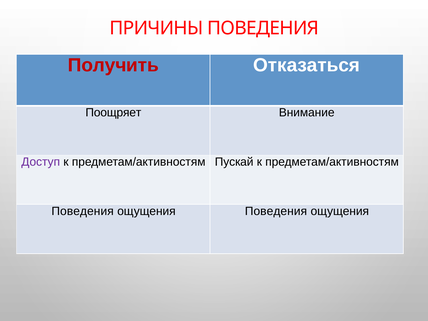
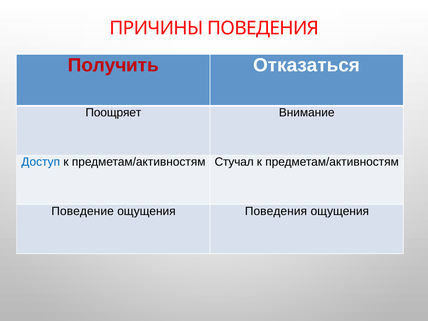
Доступ colour: purple -> blue (41, 162)
Пускай: Пускай -> Стучал (234, 162)
Поведения: Поведения -> Поведение (83, 211)
